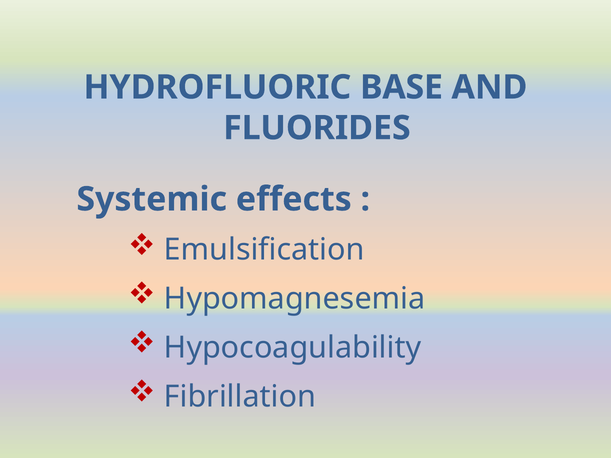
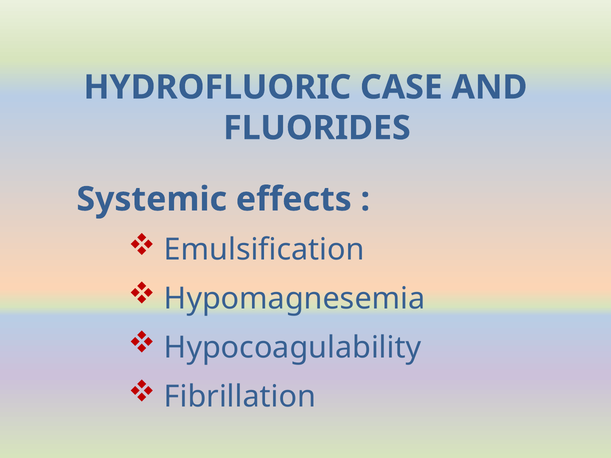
BASE: BASE -> CASE (401, 87)
